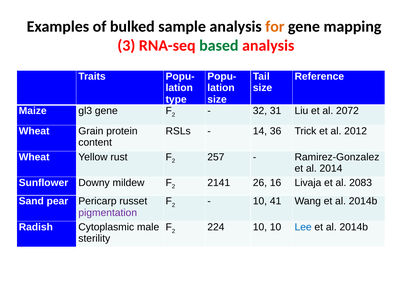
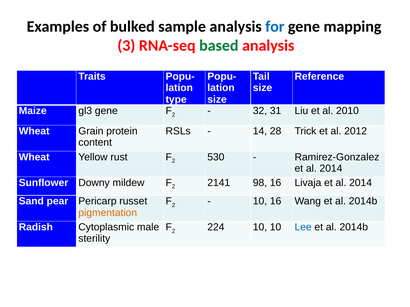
for colour: orange -> blue (275, 27)
2072: 2072 -> 2010 (347, 111)
36: 36 -> 28 (276, 131)
257: 257 -> 530 (216, 157)
26: 26 -> 98 (260, 183)
Livaja et al 2083: 2083 -> 2014 (361, 183)
10 41: 41 -> 16 (276, 202)
pigmentation colour: purple -> orange (108, 213)
